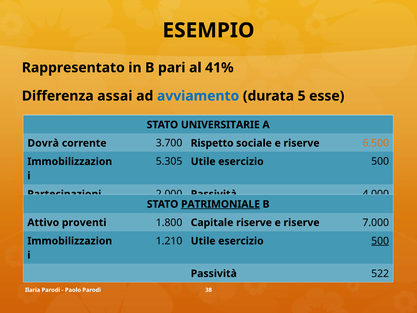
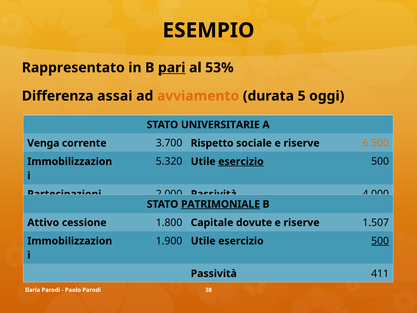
pari underline: none -> present (172, 68)
41%: 41% -> 53% (219, 68)
avviamento colour: blue -> orange (198, 96)
esse: esse -> oggi (327, 96)
Dovrà: Dovrà -> Venga (43, 143)
5.305: 5.305 -> 5.320 (169, 161)
esercizio underline: none -> present (241, 161)
proventi: proventi -> cessione (84, 222)
Capitale riserve: riserve -> dovute (254, 222)
7.000: 7.000 -> 1.507 (376, 222)
1.210: 1.210 -> 1.900 (169, 241)
522: 522 -> 411 (380, 273)
